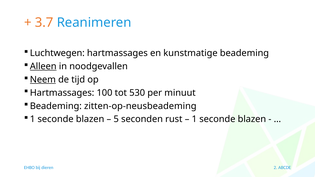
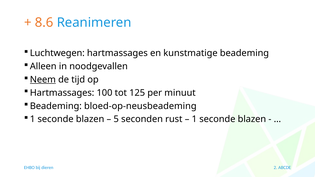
3.7: 3.7 -> 8.6 (44, 23)
Alleen underline: present -> none (43, 66)
530: 530 -> 125 (137, 93)
zitten-op-neusbeademing: zitten-op-neusbeademing -> bloed-op-neusbeademing (140, 106)
